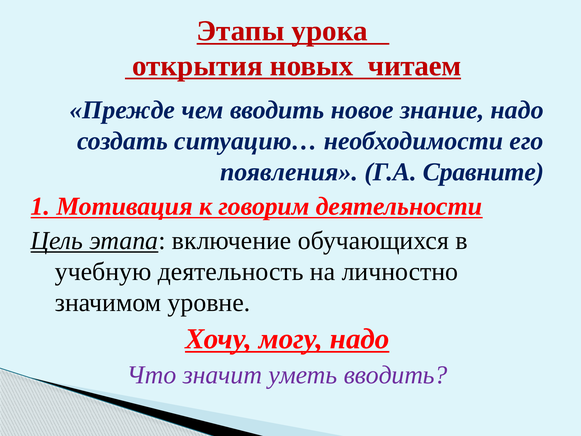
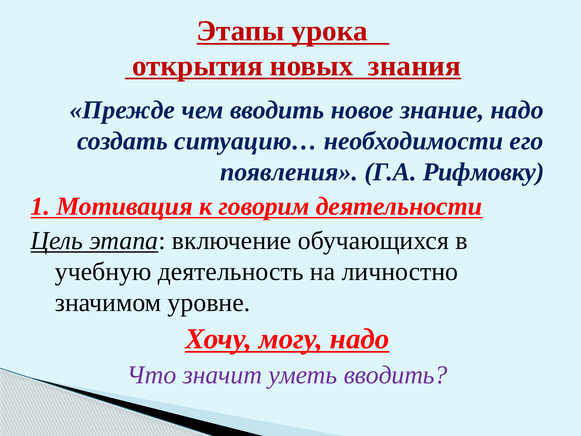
читаем: читаем -> знания (414, 66)
Сравните: Сравните -> Рифмовку (484, 172)
